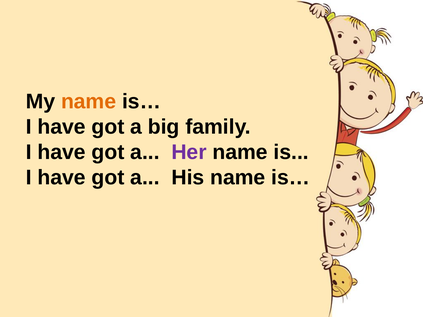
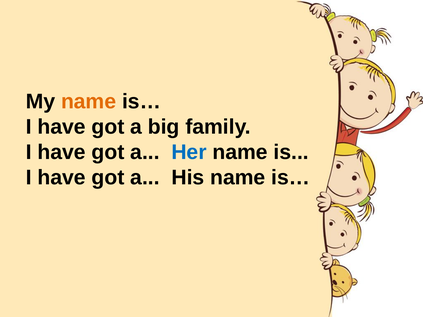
Her colour: purple -> blue (189, 152)
